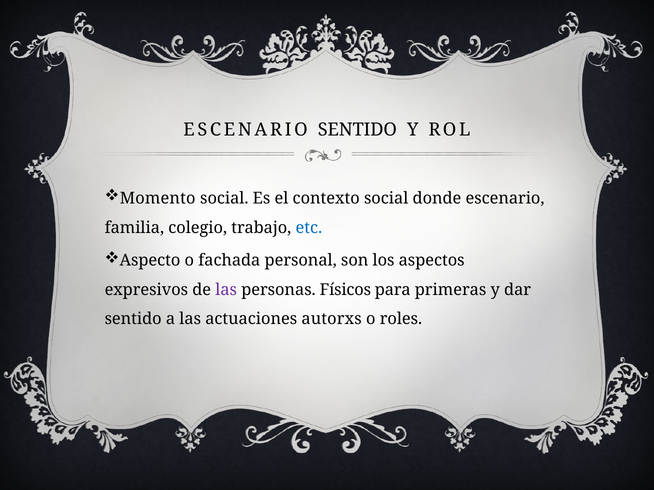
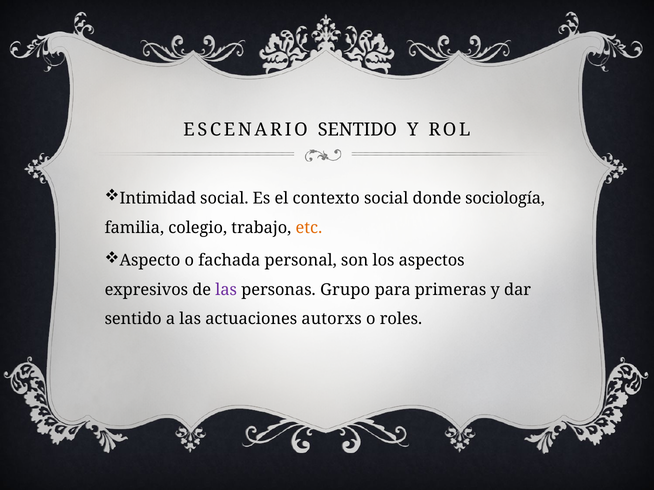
Momento: Momento -> Intimidad (158, 198)
donde escenario: escenario -> sociología (505, 198)
etc colour: blue -> orange (309, 228)
Físicos: Físicos -> Grupo (345, 290)
